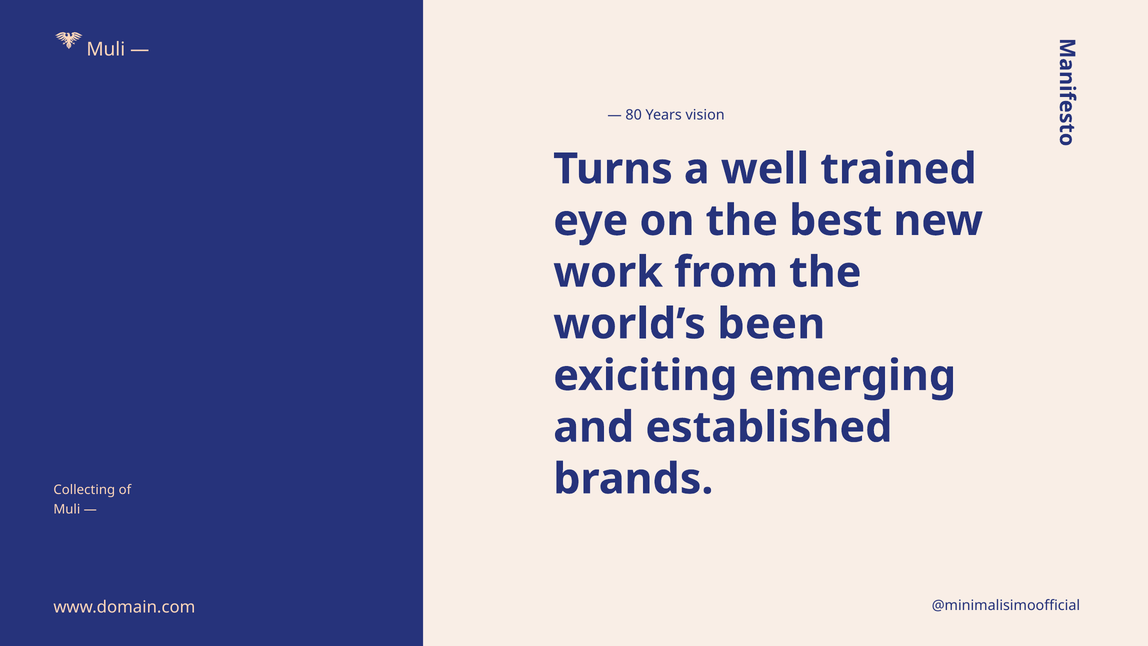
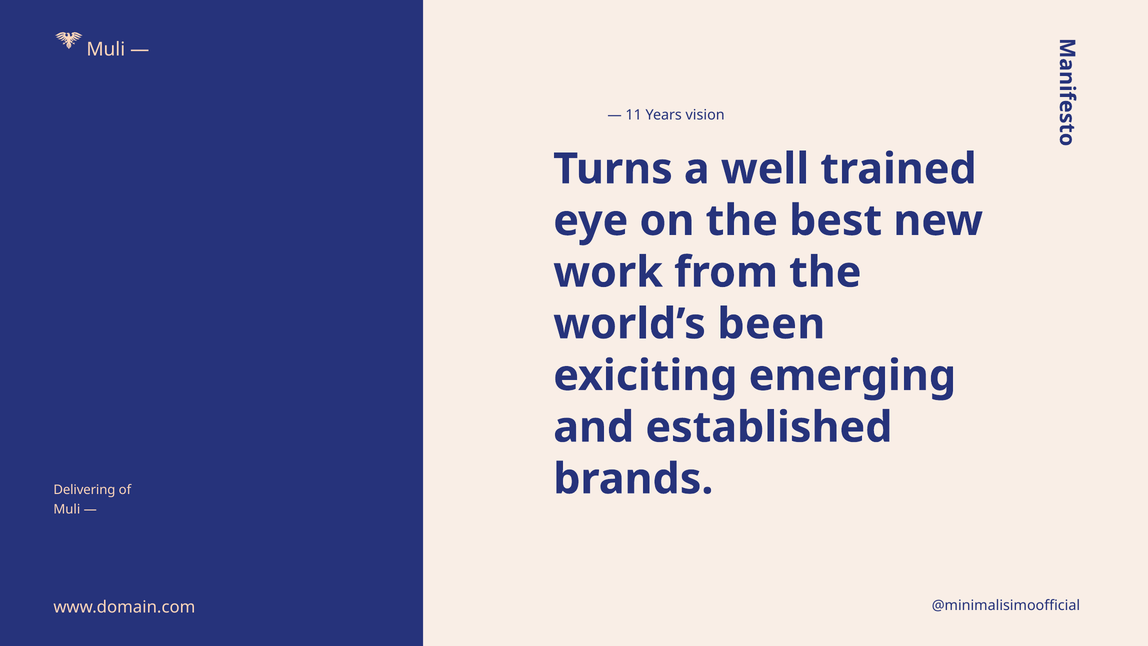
80: 80 -> 11 (634, 115)
Collecting: Collecting -> Delivering (84, 490)
